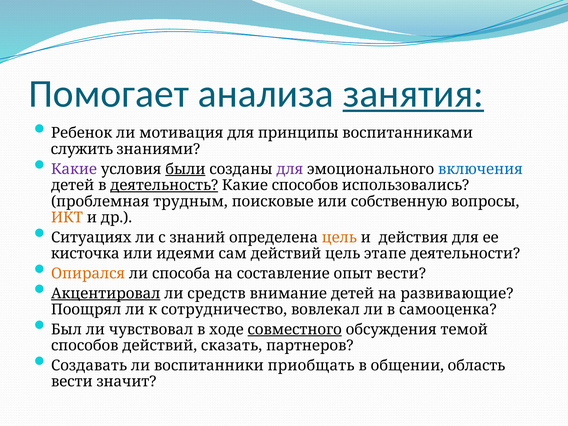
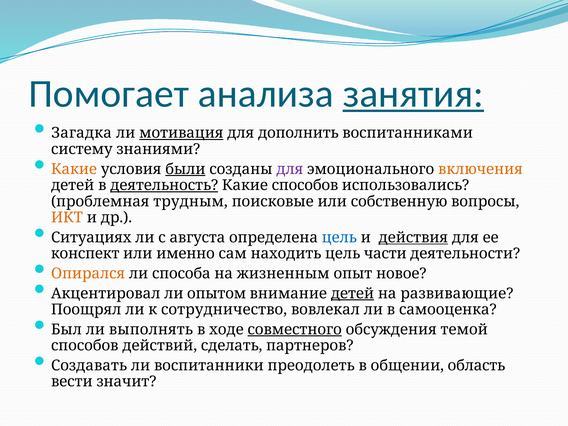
Ребенок: Ребенок -> Загадка (82, 133)
мотивация underline: none -> present (181, 133)
принципы: принципы -> дополнить (298, 133)
служить: служить -> систему (82, 149)
Какие colour: purple -> orange (74, 169)
включения colour: blue -> orange (480, 169)
знаний: знаний -> августа (197, 238)
цель colour: orange -> blue (339, 238)
действия underline: none -> present (413, 238)
кисточка: кисточка -> конспект (85, 254)
идеями: идеями -> именно (186, 254)
сам действий: действий -> находить (286, 254)
этапе: этапе -> части (385, 254)
составление: составление -> жизненным (283, 274)
опыт вести: вести -> новое (401, 274)
Акцентировал underline: present -> none (106, 293)
средств: средств -> опытом (217, 293)
детей underline: none -> present (352, 293)
чувствовал: чувствовал -> выполнять (151, 329)
сказать: сказать -> сделать (232, 346)
приобщать: приобщать -> преодолеть (311, 366)
